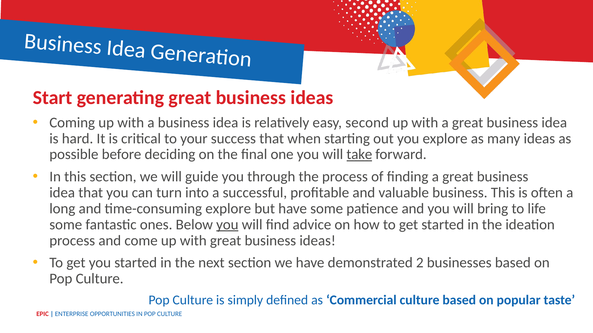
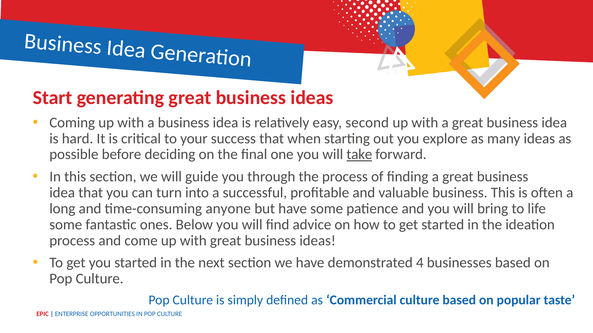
time-consuming explore: explore -> anyone (228, 209)
you underline: present -> none (227, 225)
2: 2 -> 4 (420, 263)
